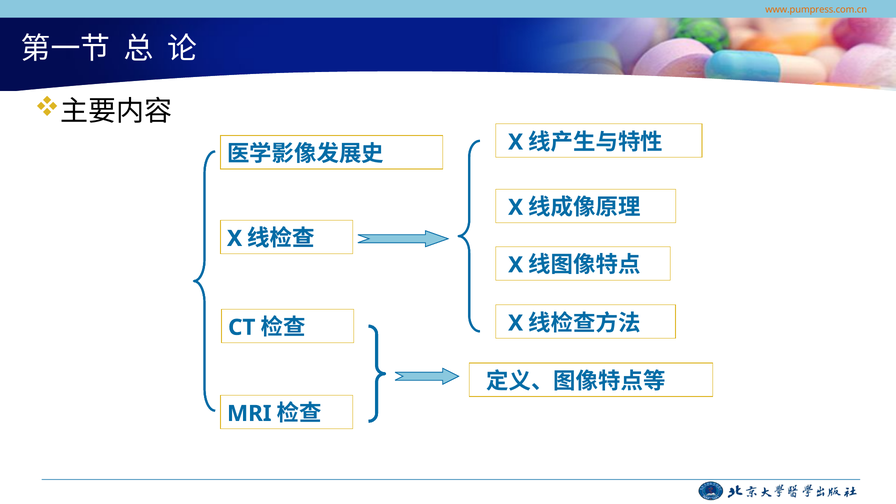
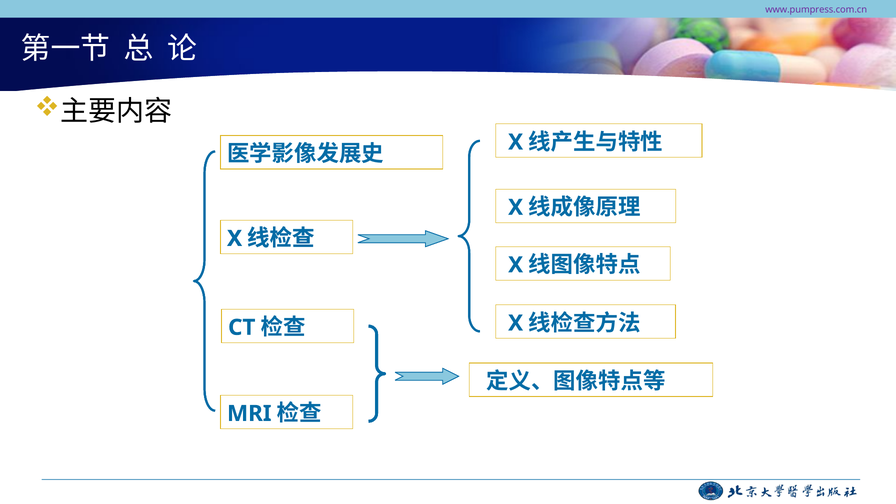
www.pumpress.com.cn colour: orange -> purple (816, 10)
